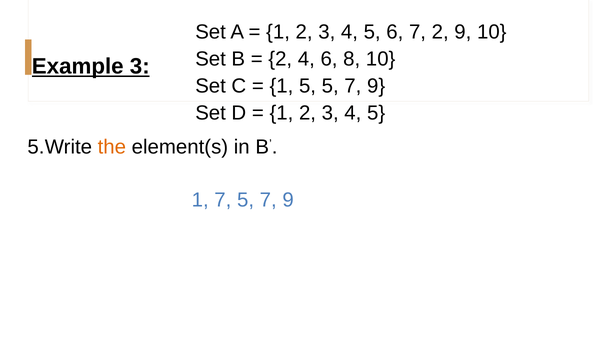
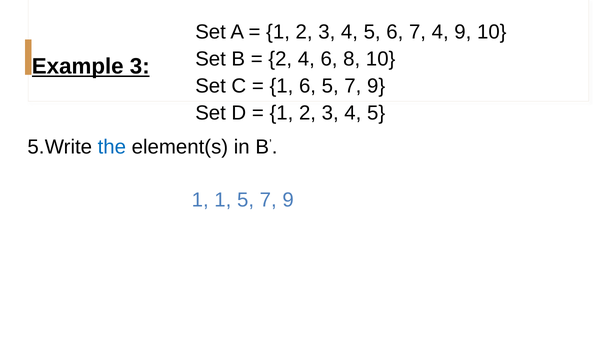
7 2: 2 -> 4 (440, 32)
1 5: 5 -> 6 (308, 86)
the colour: orange -> blue (112, 147)
1 7: 7 -> 1 (223, 200)
